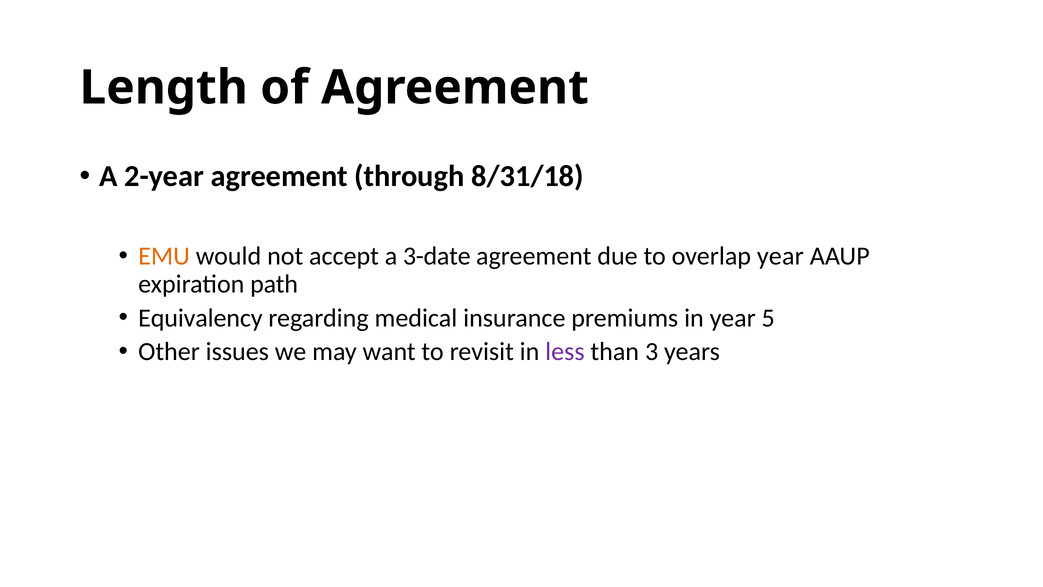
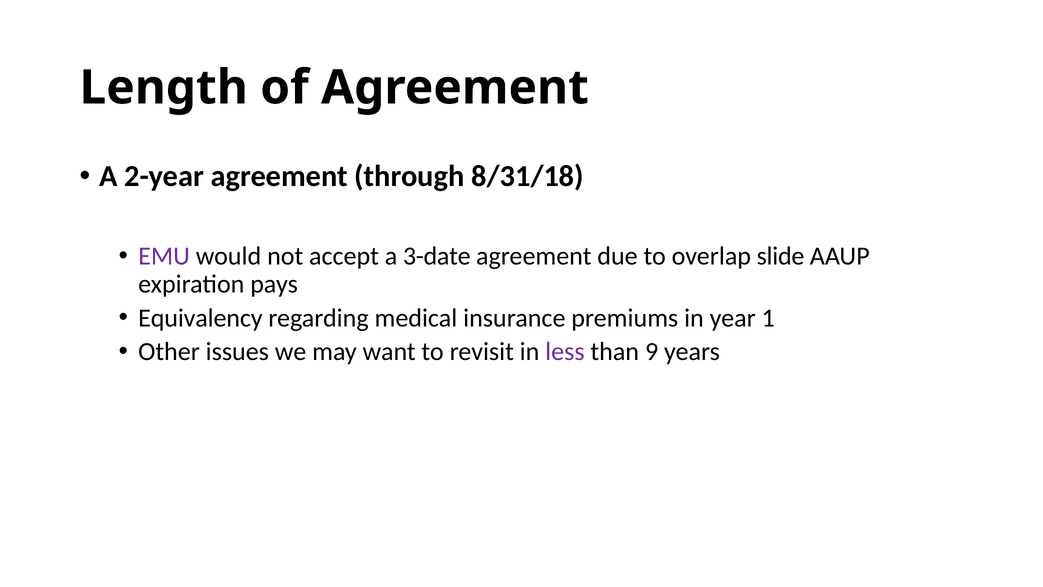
EMU colour: orange -> purple (164, 256)
overlap year: year -> slide (781, 256)
path: path -> pays (274, 284)
5: 5 -> 1 (768, 318)
3: 3 -> 9 (652, 351)
